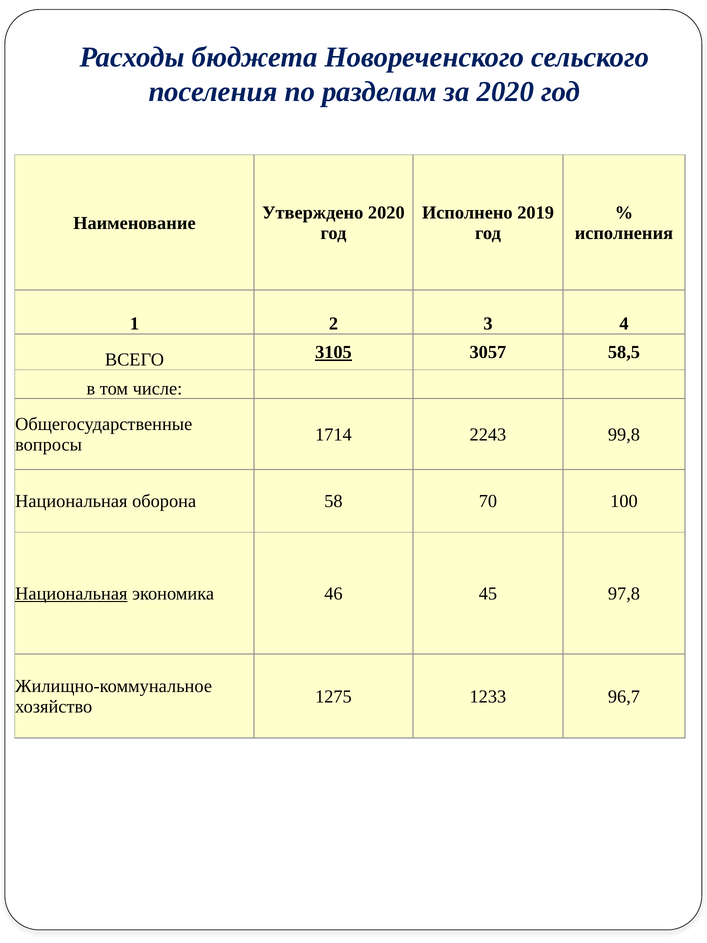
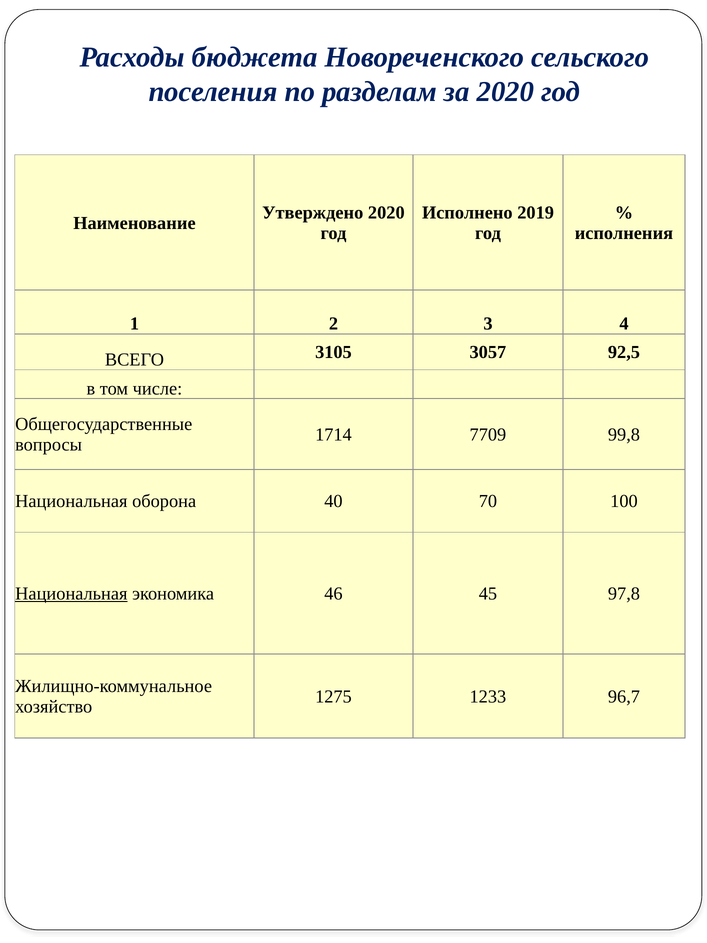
3105 underline: present -> none (333, 352)
58,5: 58,5 -> 92,5 (624, 352)
2243: 2243 -> 7709 (488, 434)
58: 58 -> 40 (333, 501)
